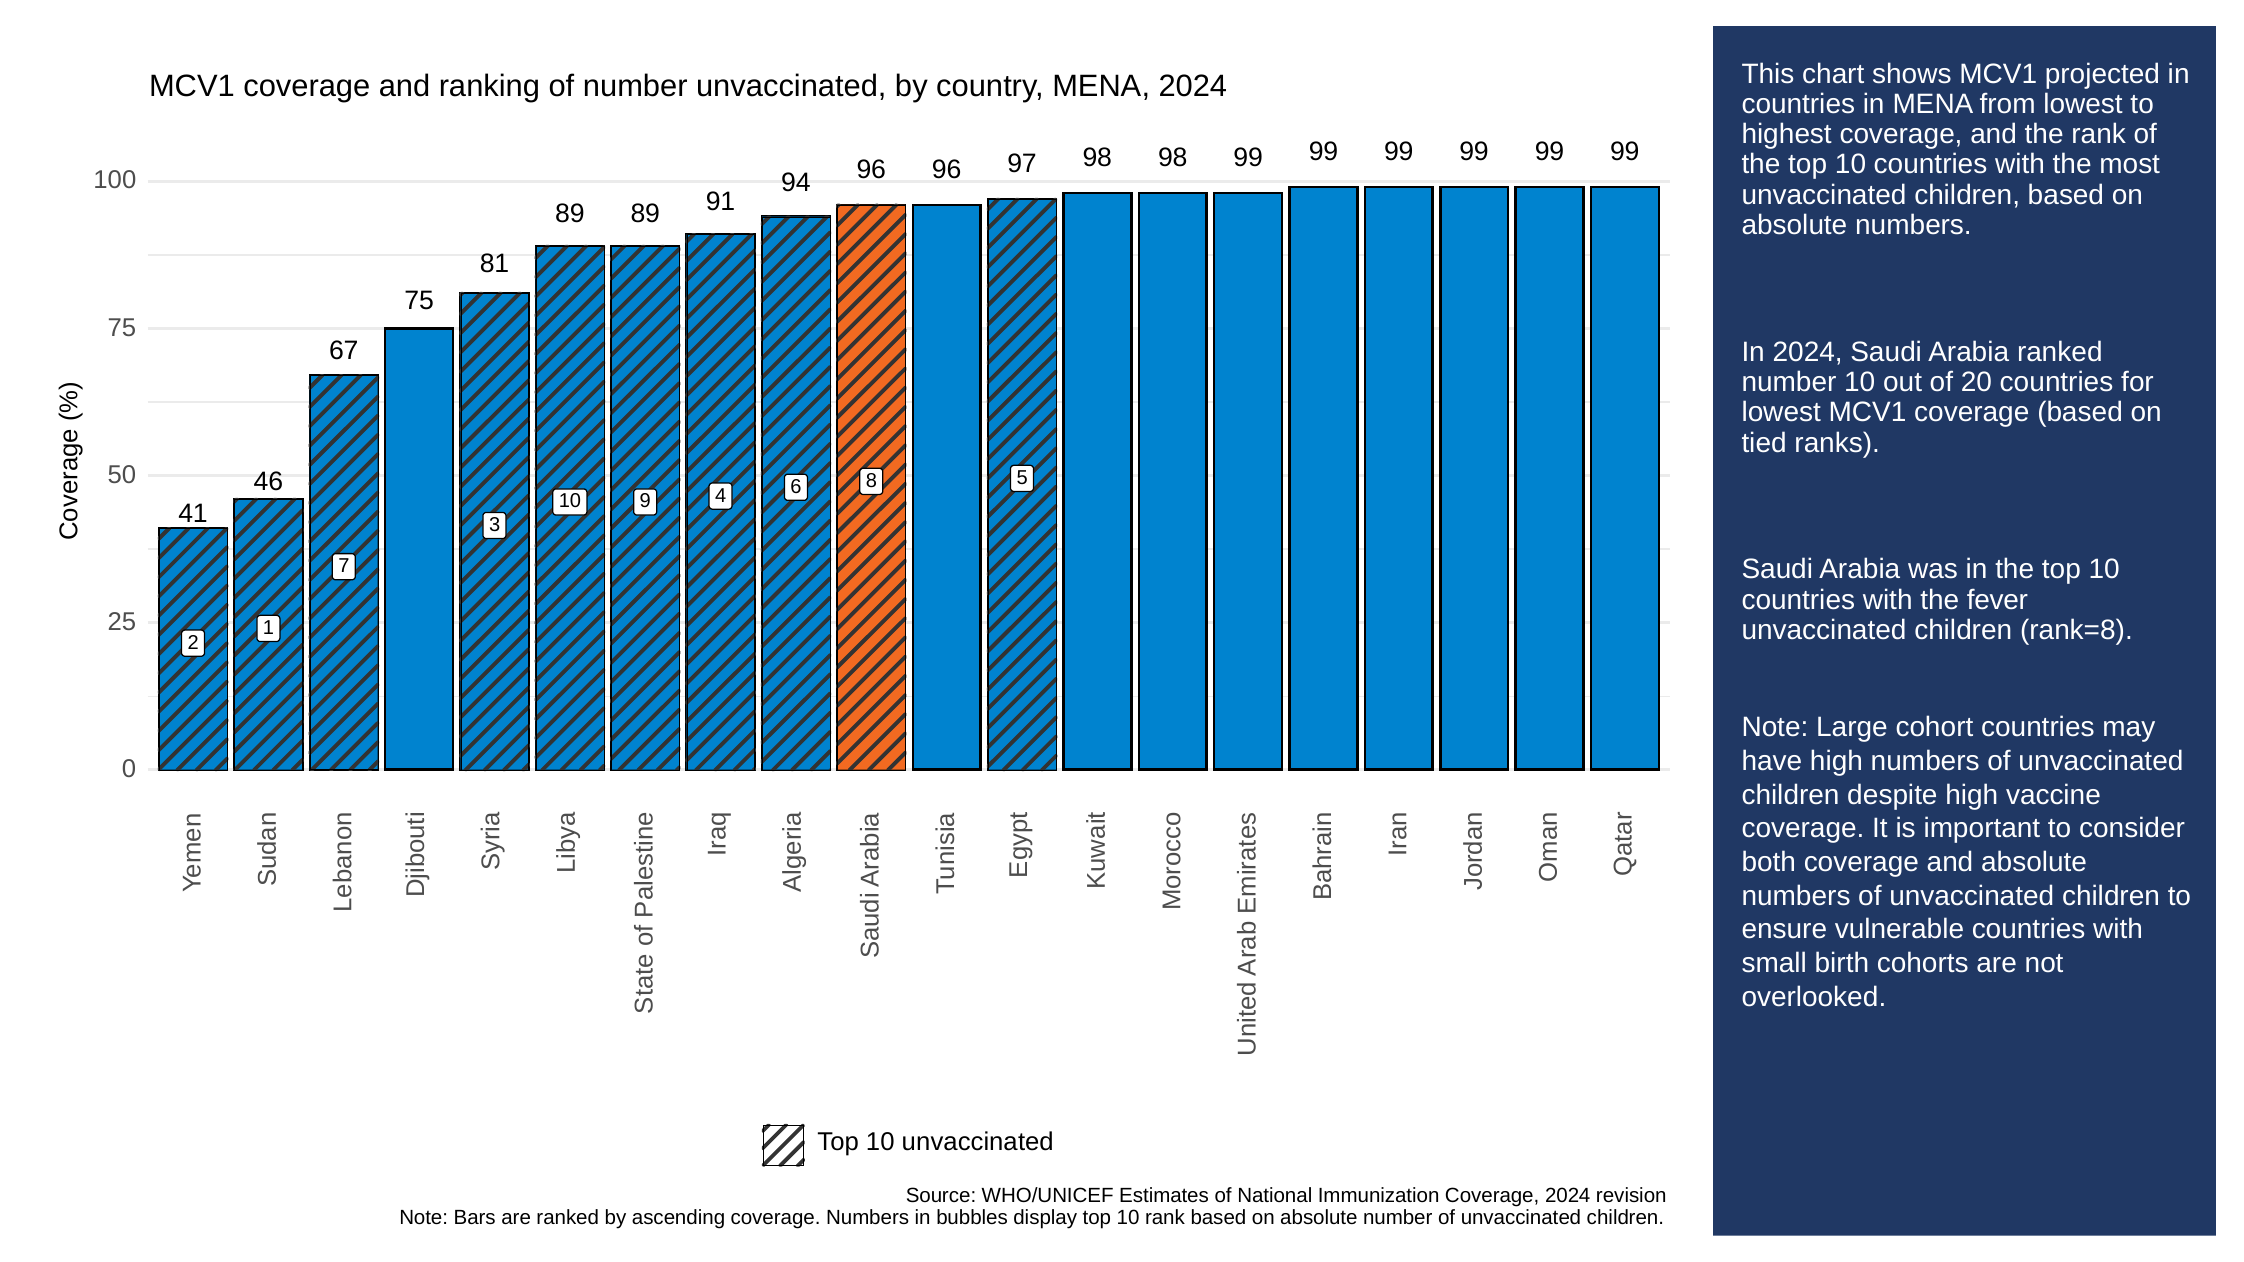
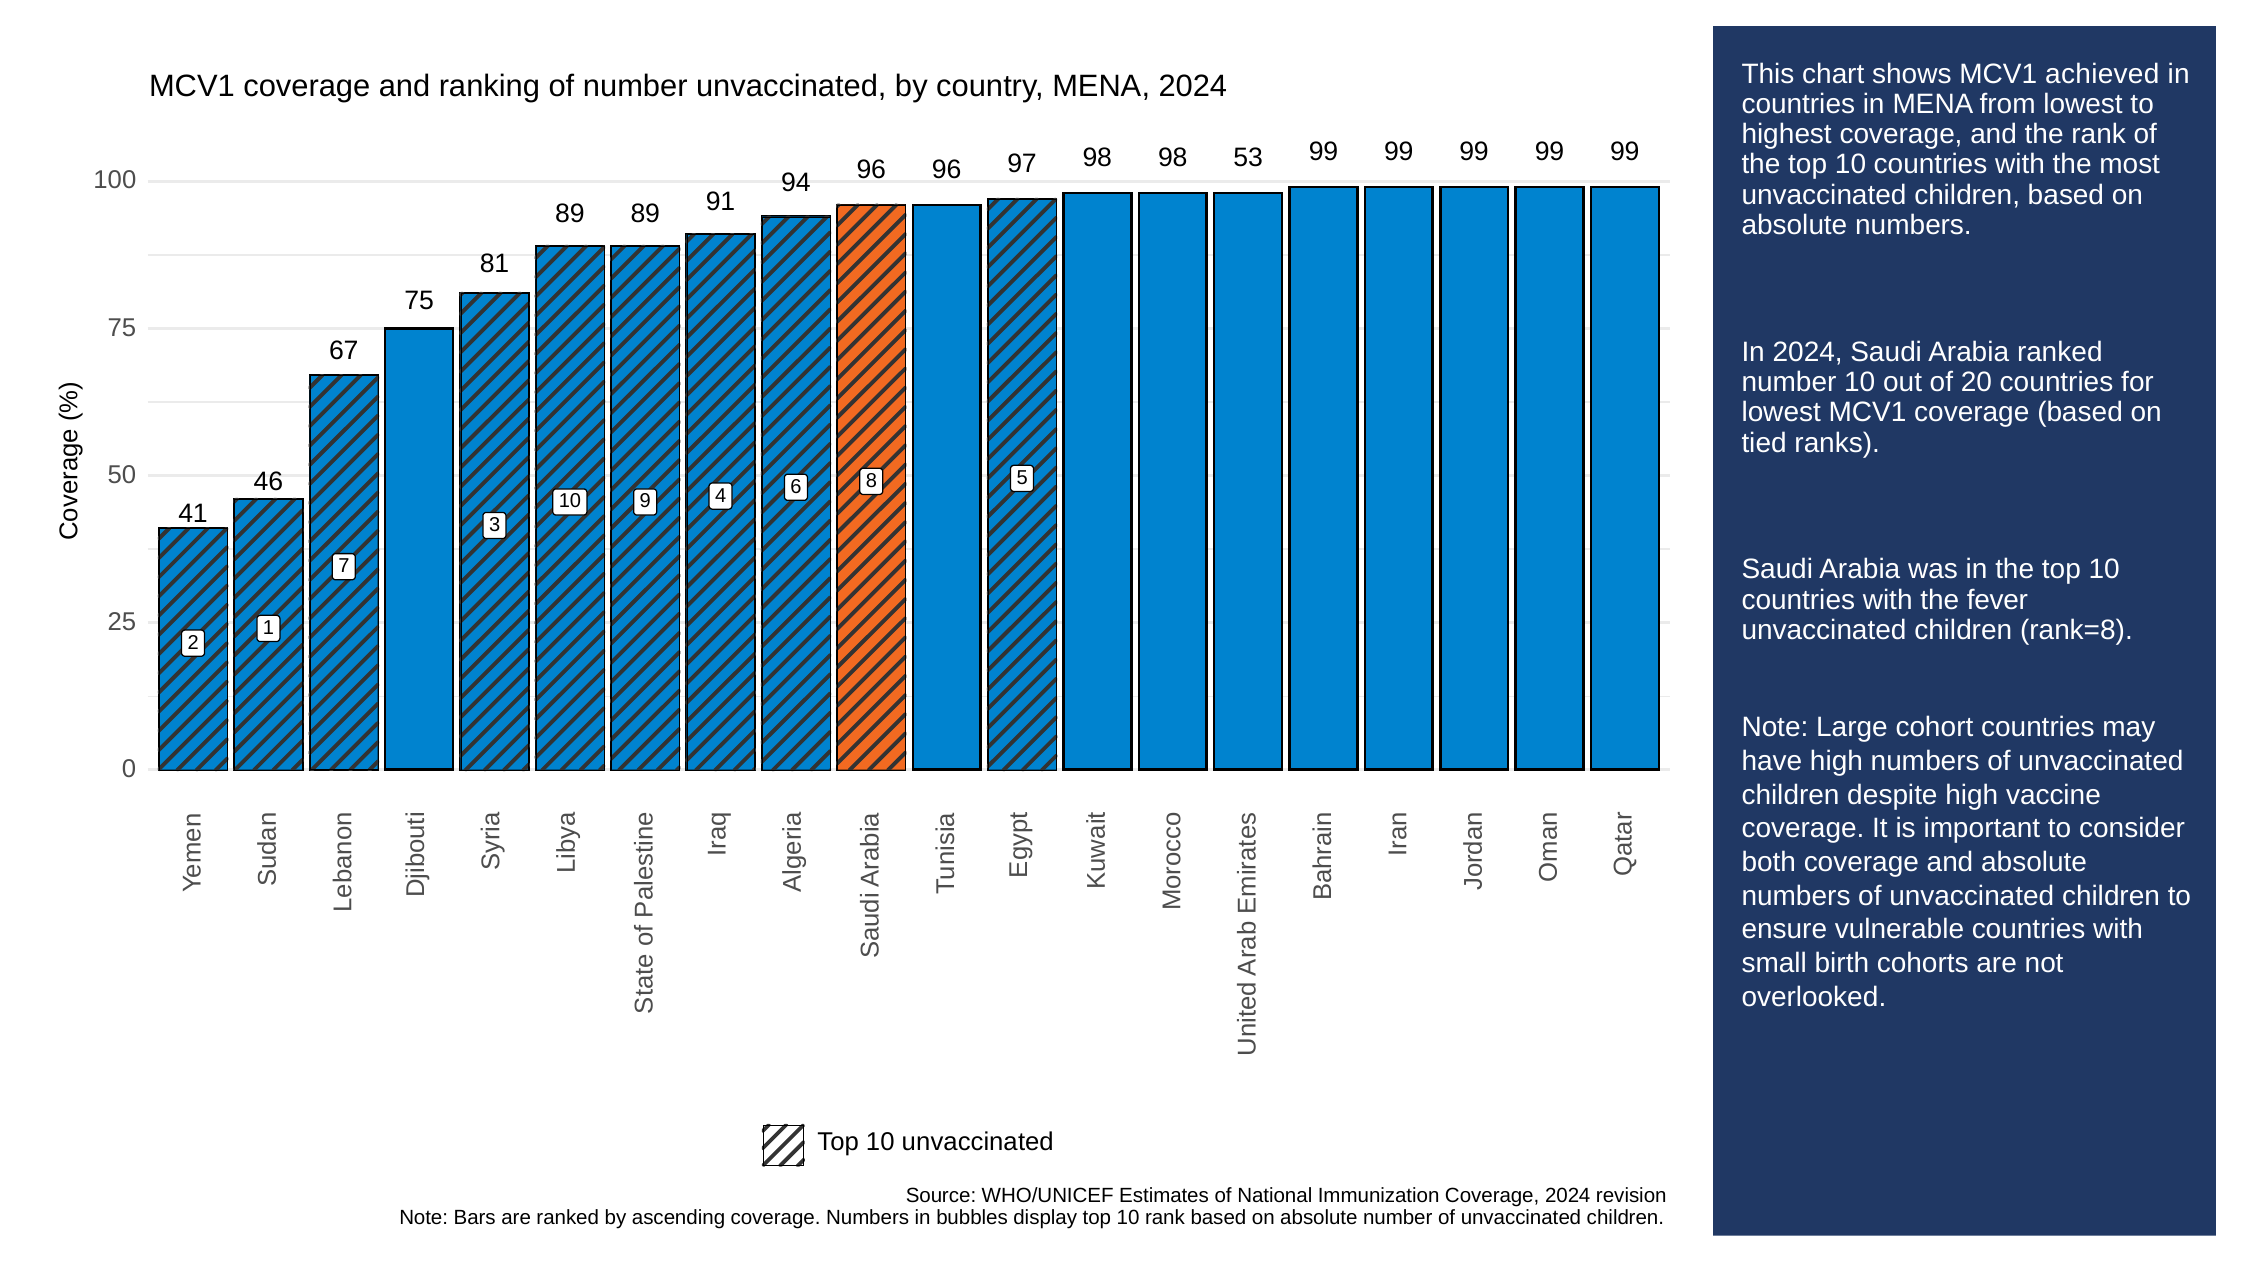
projected: projected -> achieved (2102, 74)
97 98 99: 99 -> 53 (1248, 158)
